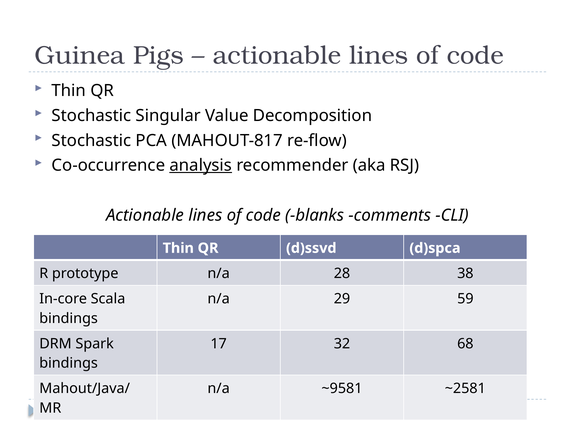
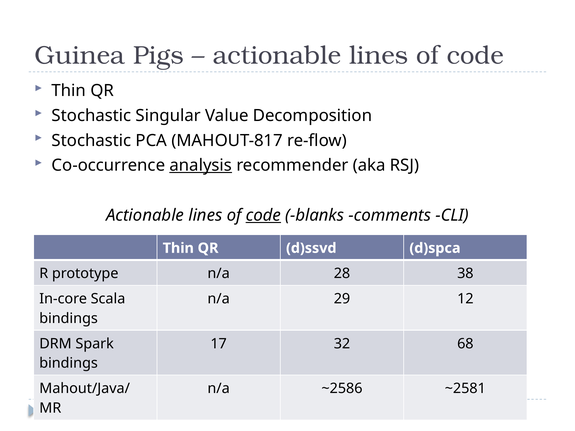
code underline: none -> present (263, 215)
59: 59 -> 12 (465, 299)
~9581: ~9581 -> ~2586 (342, 389)
